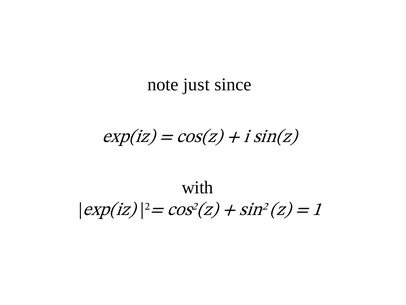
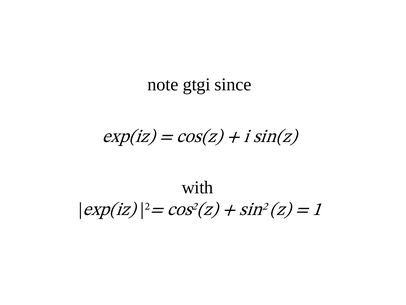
just: just -> gtgi (197, 84)
